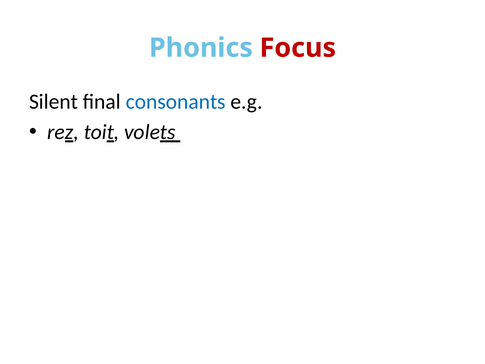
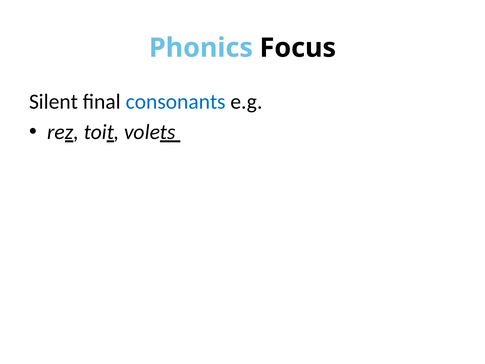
Focus colour: red -> black (298, 48)
